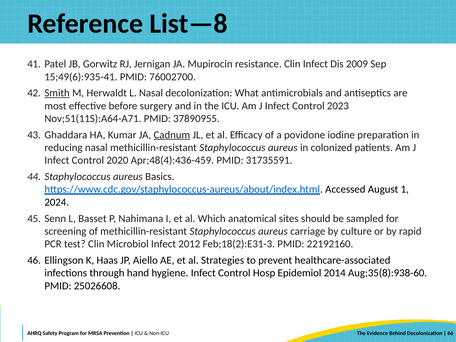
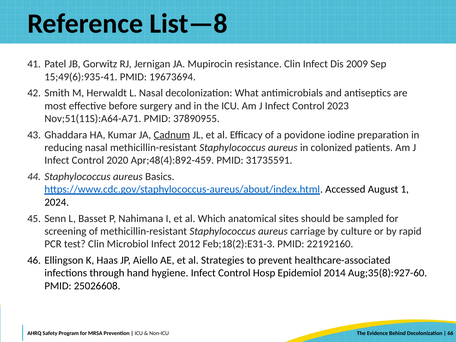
76002700: 76002700 -> 19673694 (173, 77)
Smith underline: present -> none (57, 93)
Apr;48(4):436-459: Apr;48(4):436-459 -> Apr;48(4):892-459 (172, 160)
Aug;35(8):938-60: Aug;35(8):938-60 -> Aug;35(8):927-60 (388, 273)
